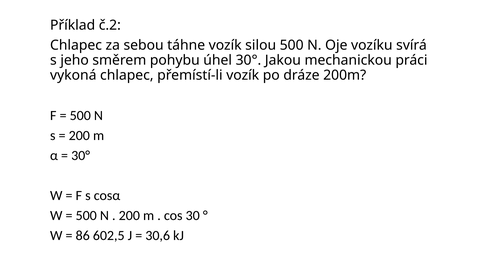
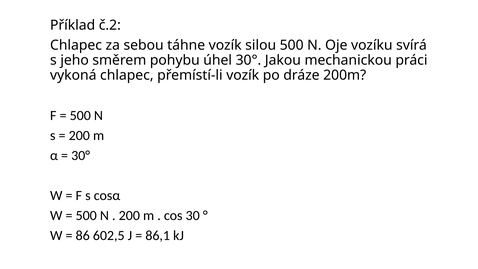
30,6: 30,6 -> 86,1 (158, 236)
